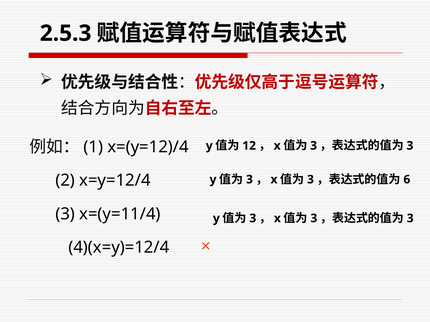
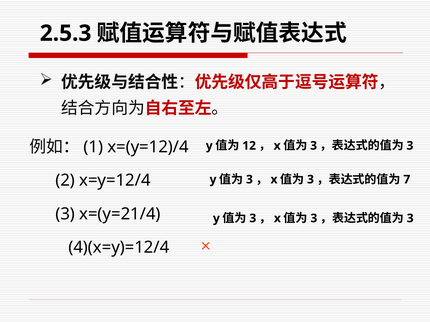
6: 6 -> 7 (407, 180)
x=(y=11/4: x=(y=11/4 -> x=(y=21/4 (120, 214)
